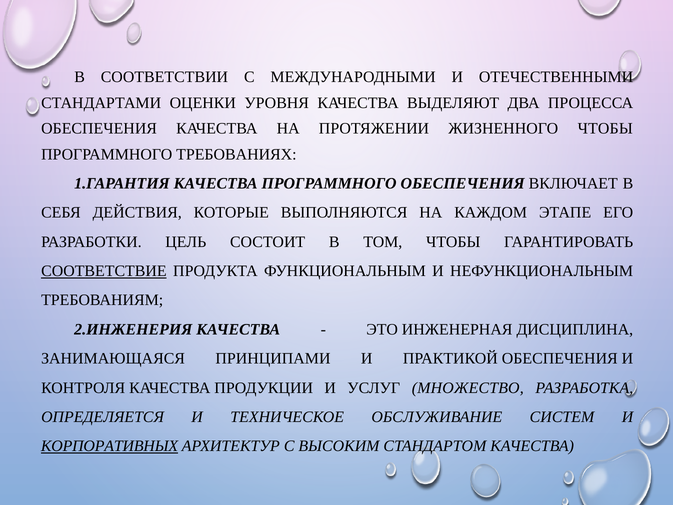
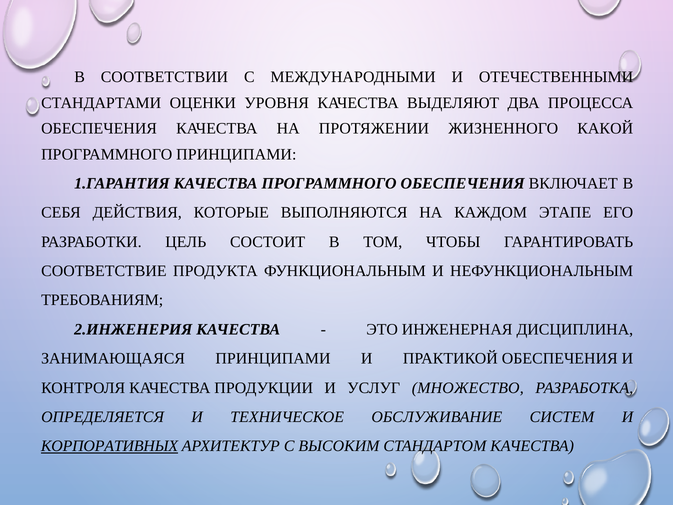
ЖИЗНЕННОГО ЧТОБЫ: ЧТОБЫ -> КАКОЙ (605, 128)
ПРОГРАММНОГО ТРЕБОВАНИЯХ: ТРЕБОВАНИЯХ -> ПРИНЦИПАМИ (236, 154)
СООТВЕТСТВИЕ underline: present -> none (104, 271)
